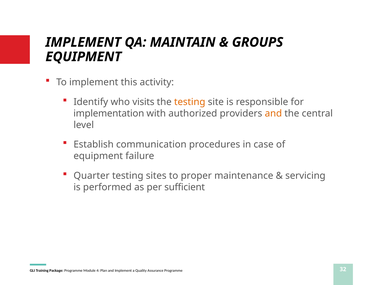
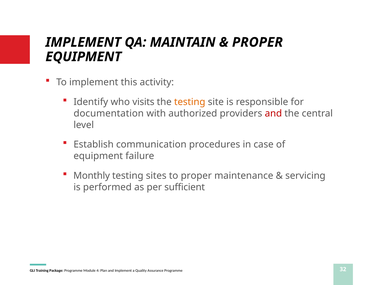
GROUPS: GROUPS -> PROPER (257, 42)
implementation: implementation -> documentation (109, 114)
and colour: orange -> red (273, 114)
Quarter: Quarter -> Monthly (92, 176)
